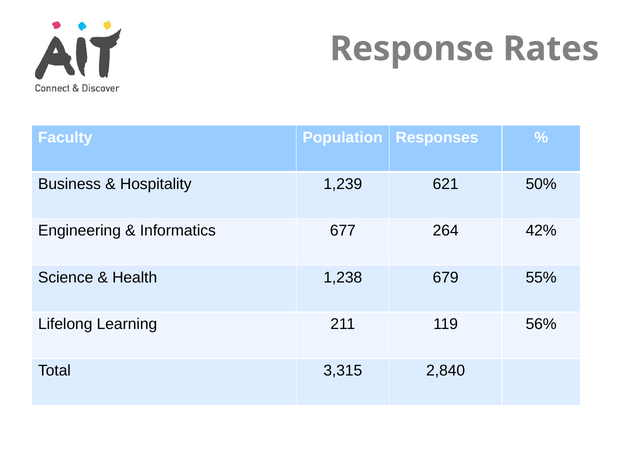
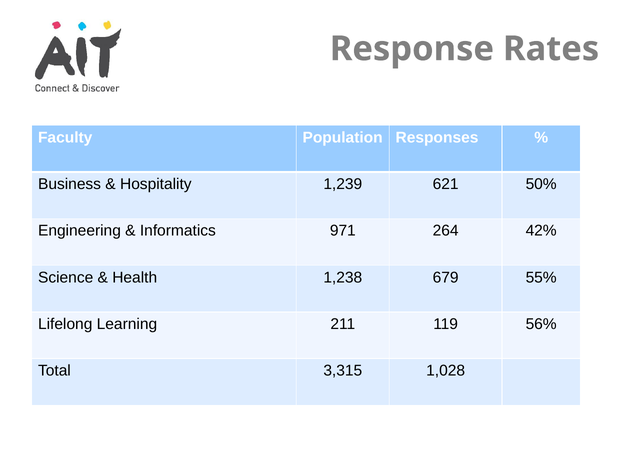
677: 677 -> 971 (343, 231)
2,840: 2,840 -> 1,028 (446, 371)
